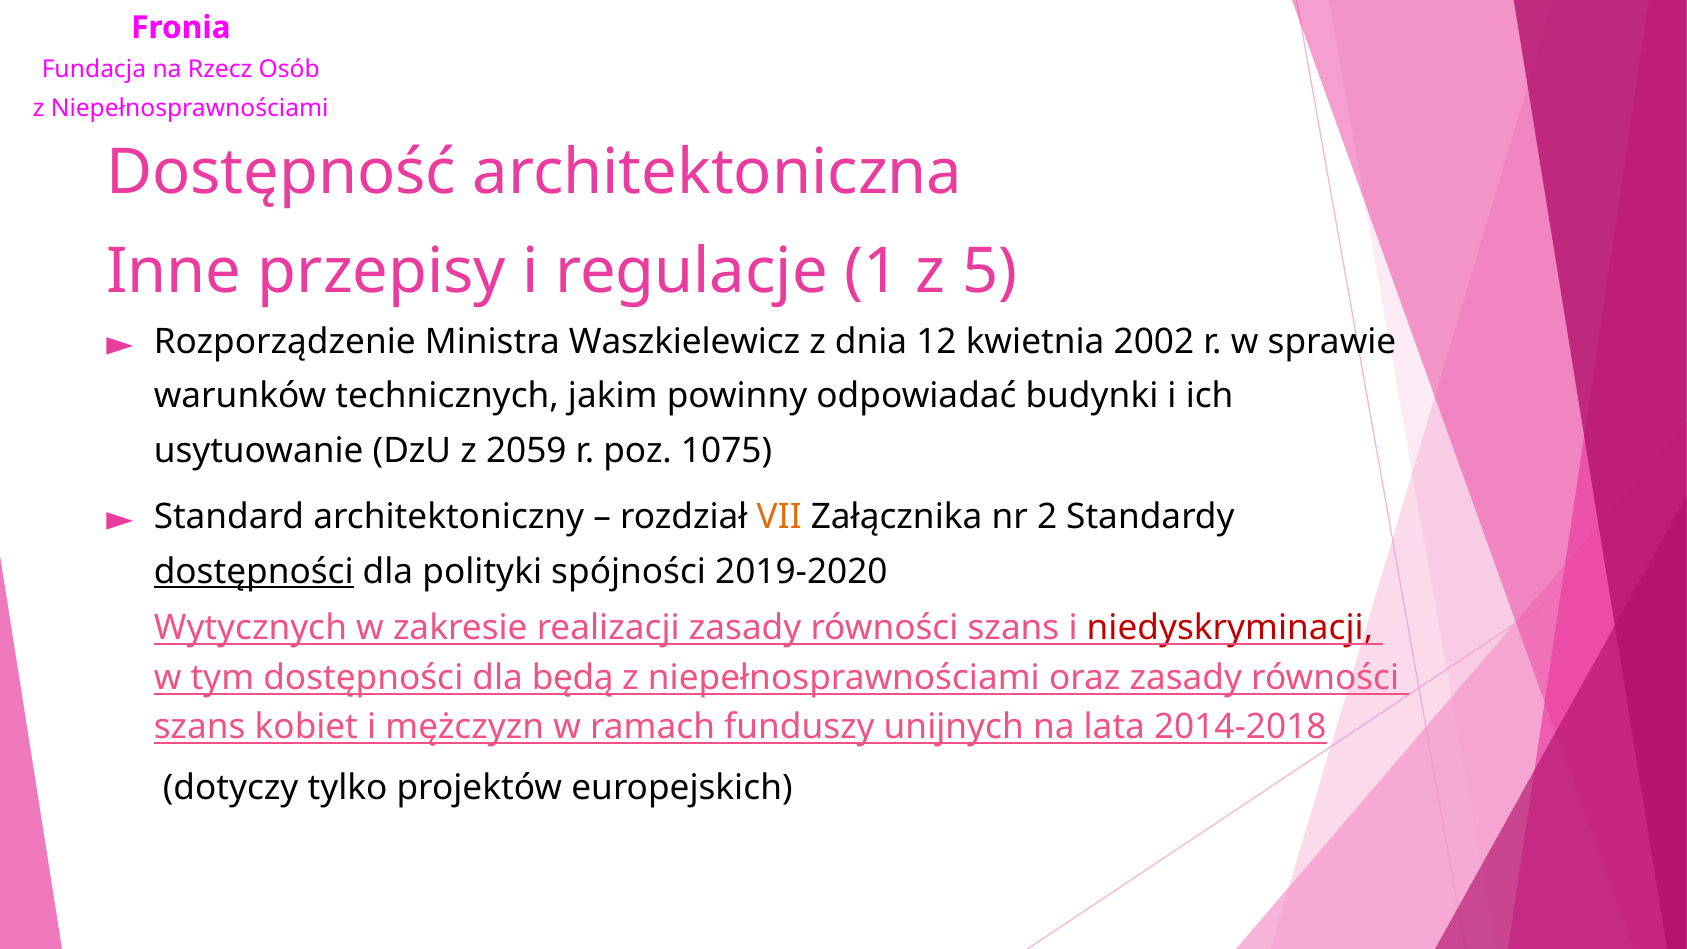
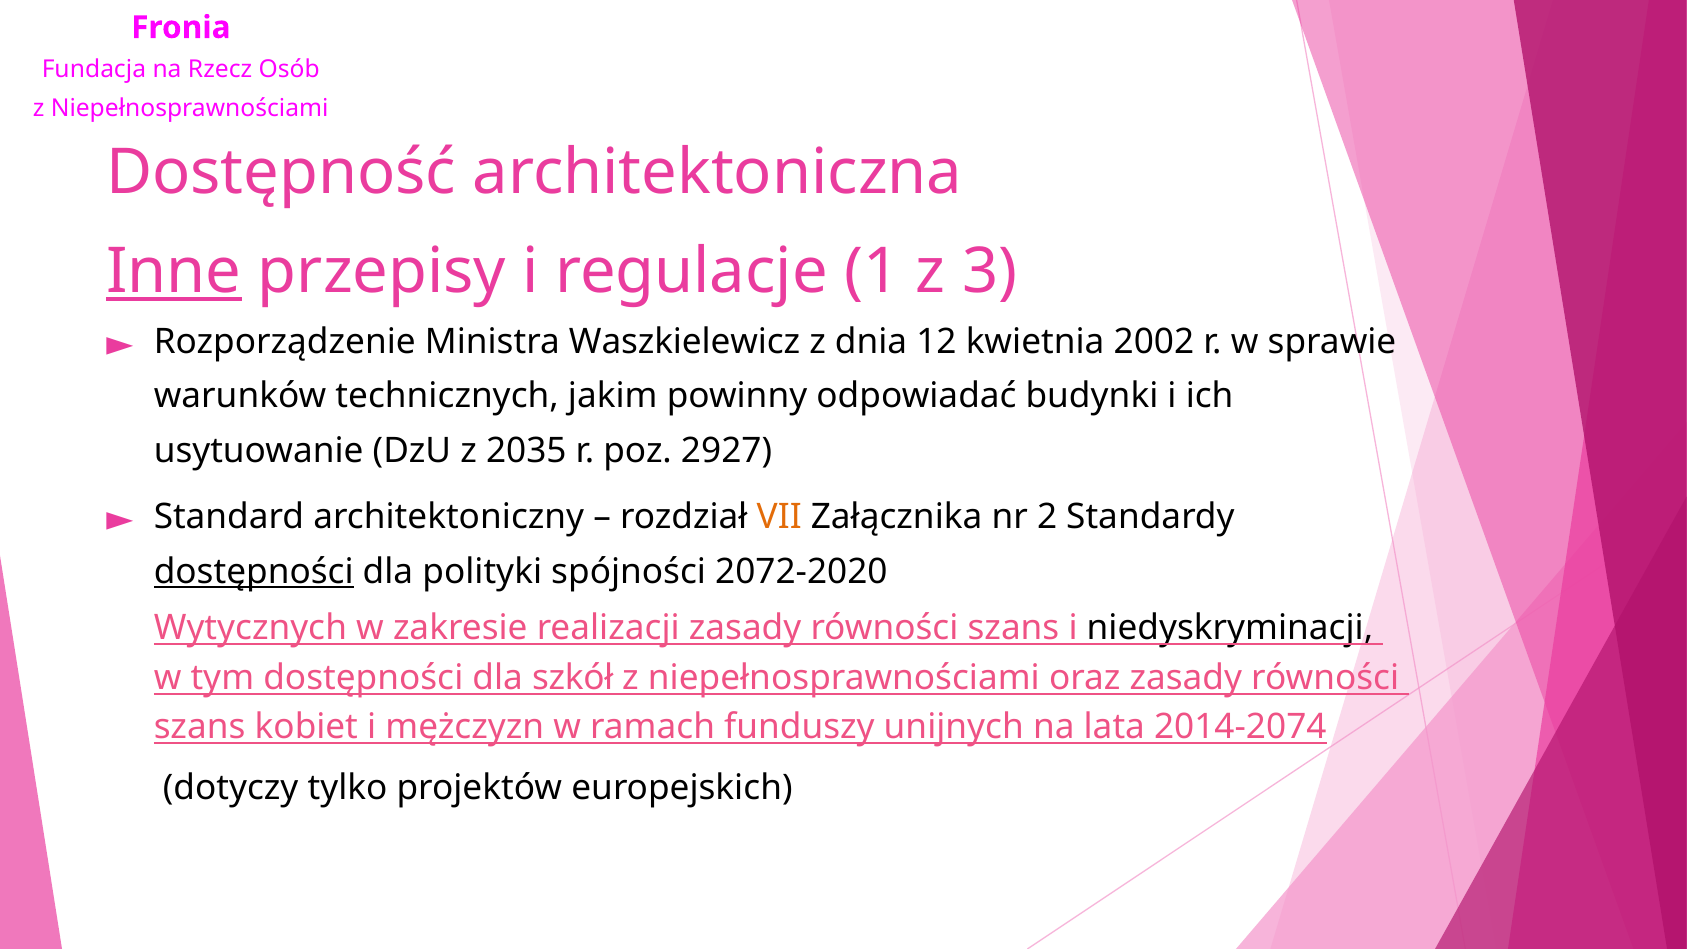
Inne underline: none -> present (174, 272)
5: 5 -> 3 (990, 272)
2059: 2059 -> 2035 (526, 451)
1075: 1075 -> 2927 (727, 451)
2019-2020: 2019-2020 -> 2072-2020 (801, 571)
niedyskryminacji colour: red -> black (1230, 628)
będą: będą -> szkół (573, 678)
2014‑2018: 2014‑2018 -> 2014‑2074 (1240, 727)
